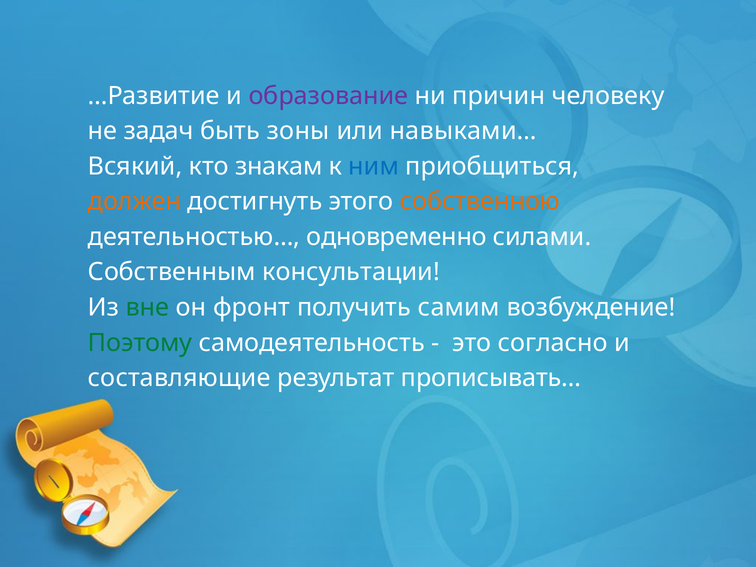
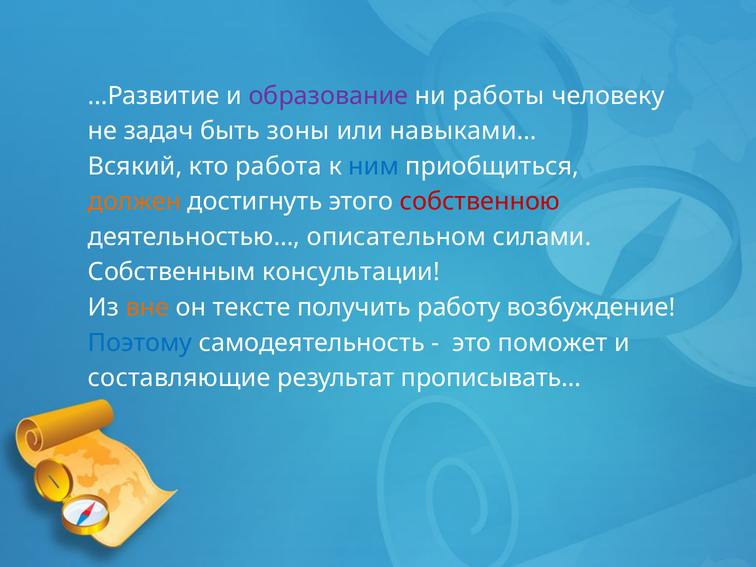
причин: причин -> работы (499, 96)
знакам: знакам -> работа (279, 166)
собственною colour: orange -> red (480, 202)
одновременно: одновременно -> описательном (396, 237)
вне colour: green -> orange (148, 307)
фронт: фронт -> тексте (252, 307)
самим: самим -> работу (459, 307)
Поэтому colour: green -> blue (140, 343)
согласно: согласно -> поможет (553, 343)
